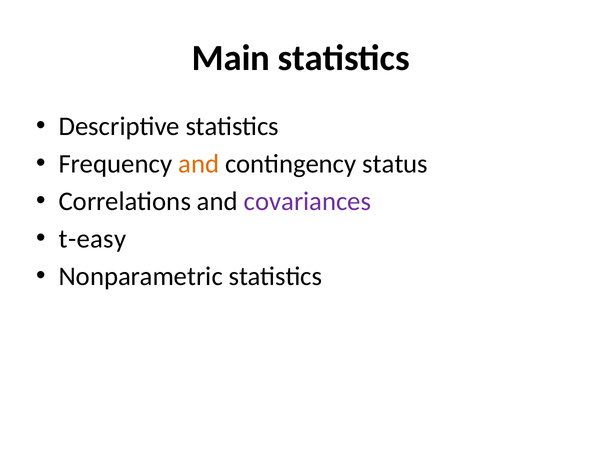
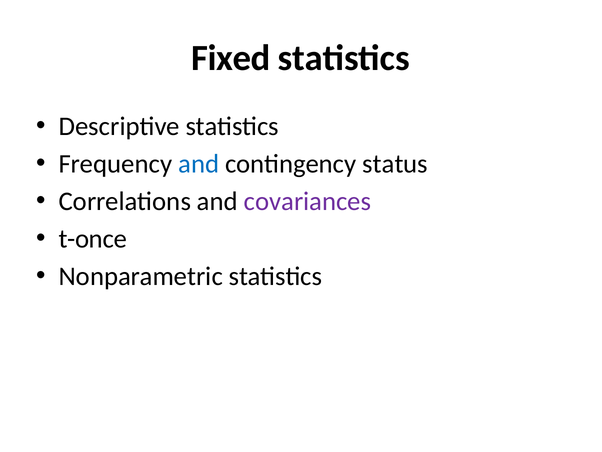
Main: Main -> Fixed (231, 58)
and colour: orange -> blue (199, 164)
t-easy: t-easy -> t-once (93, 239)
